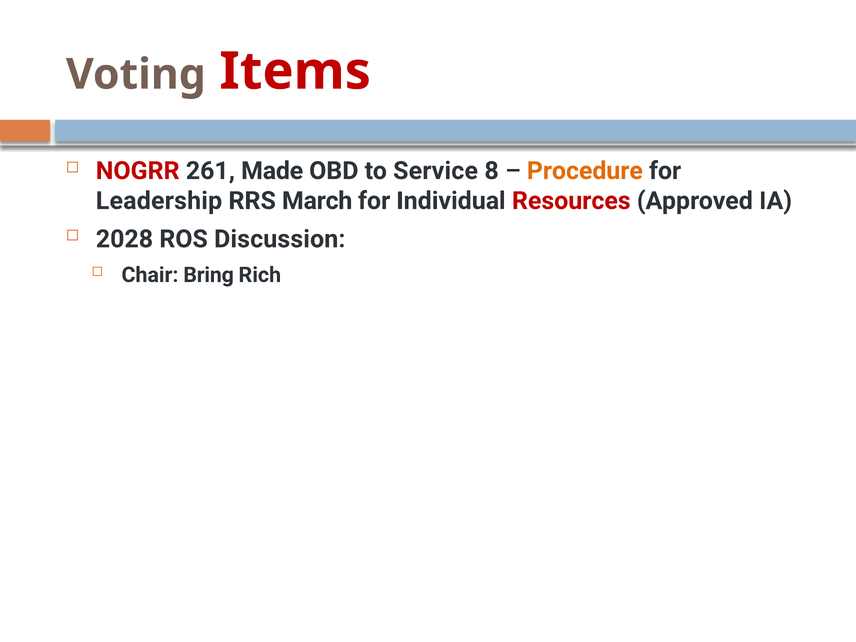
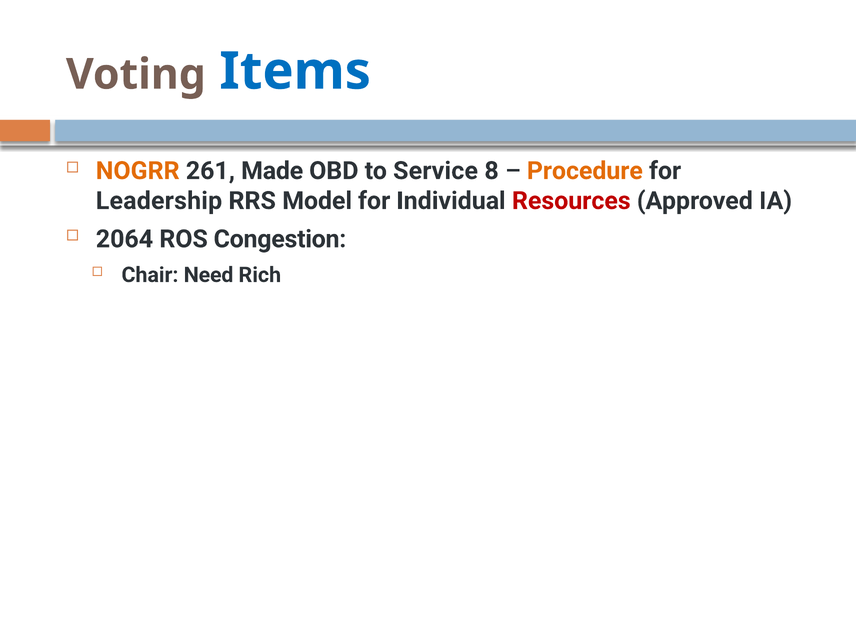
Items colour: red -> blue (295, 71)
NOGRR colour: red -> orange (138, 171)
March: March -> Model (317, 201)
2028: 2028 -> 2064 (124, 239)
Discussion: Discussion -> Congestion (280, 239)
Bring: Bring -> Need (209, 275)
